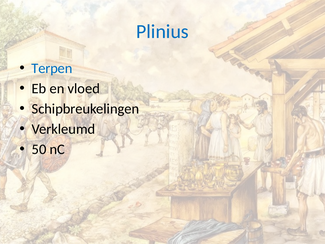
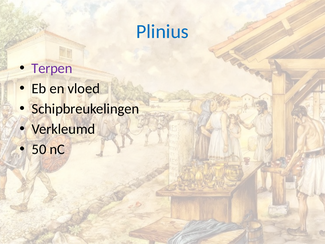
Terpen colour: blue -> purple (52, 68)
